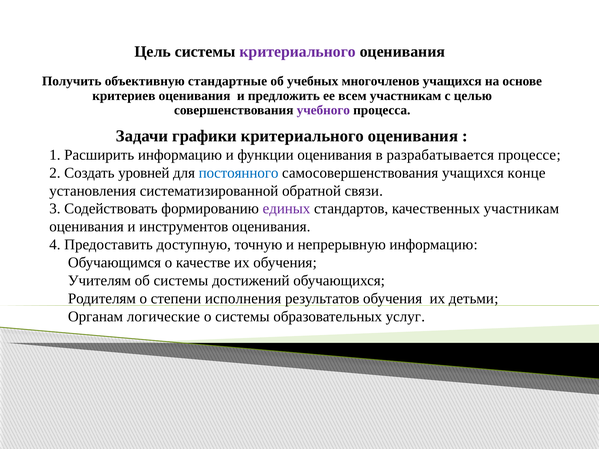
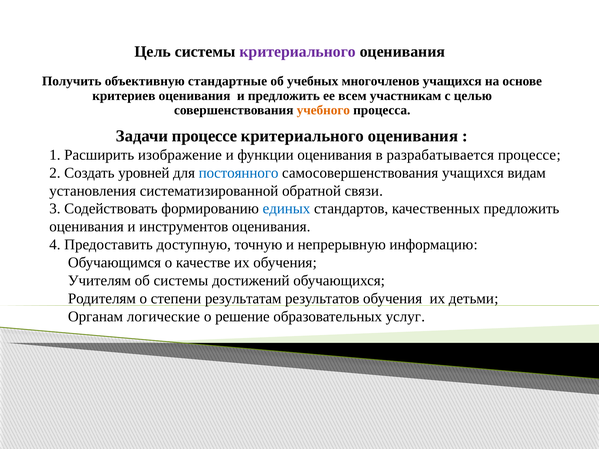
учебного colour: purple -> orange (323, 110)
Задачи графики: графики -> процессе (205, 136)
Расширить информацию: информацию -> изображение (180, 155)
конце: конце -> видам (527, 173)
единых colour: purple -> blue (286, 209)
качественных участникам: участникам -> предложить (521, 209)
исполнения: исполнения -> результатам (243, 299)
о системы: системы -> решение (242, 317)
